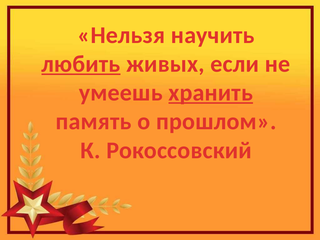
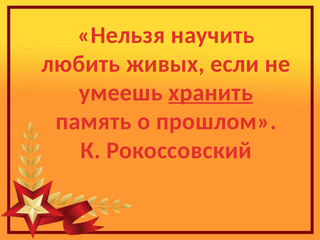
любить underline: present -> none (81, 64)
